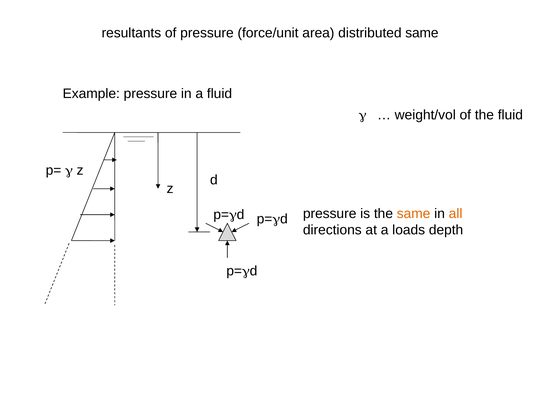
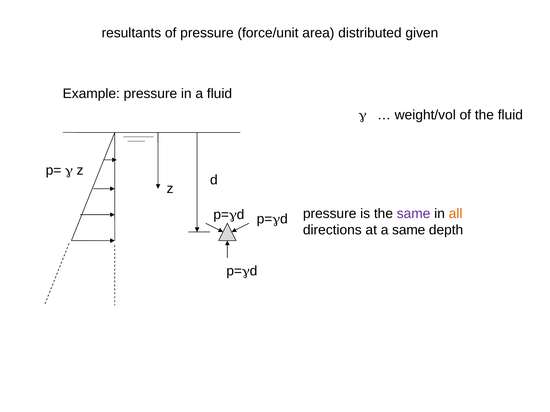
distributed same: same -> given (422, 33)
same colour: orange -> purple (414, 214)
a loads: loads -> same (409, 230)
